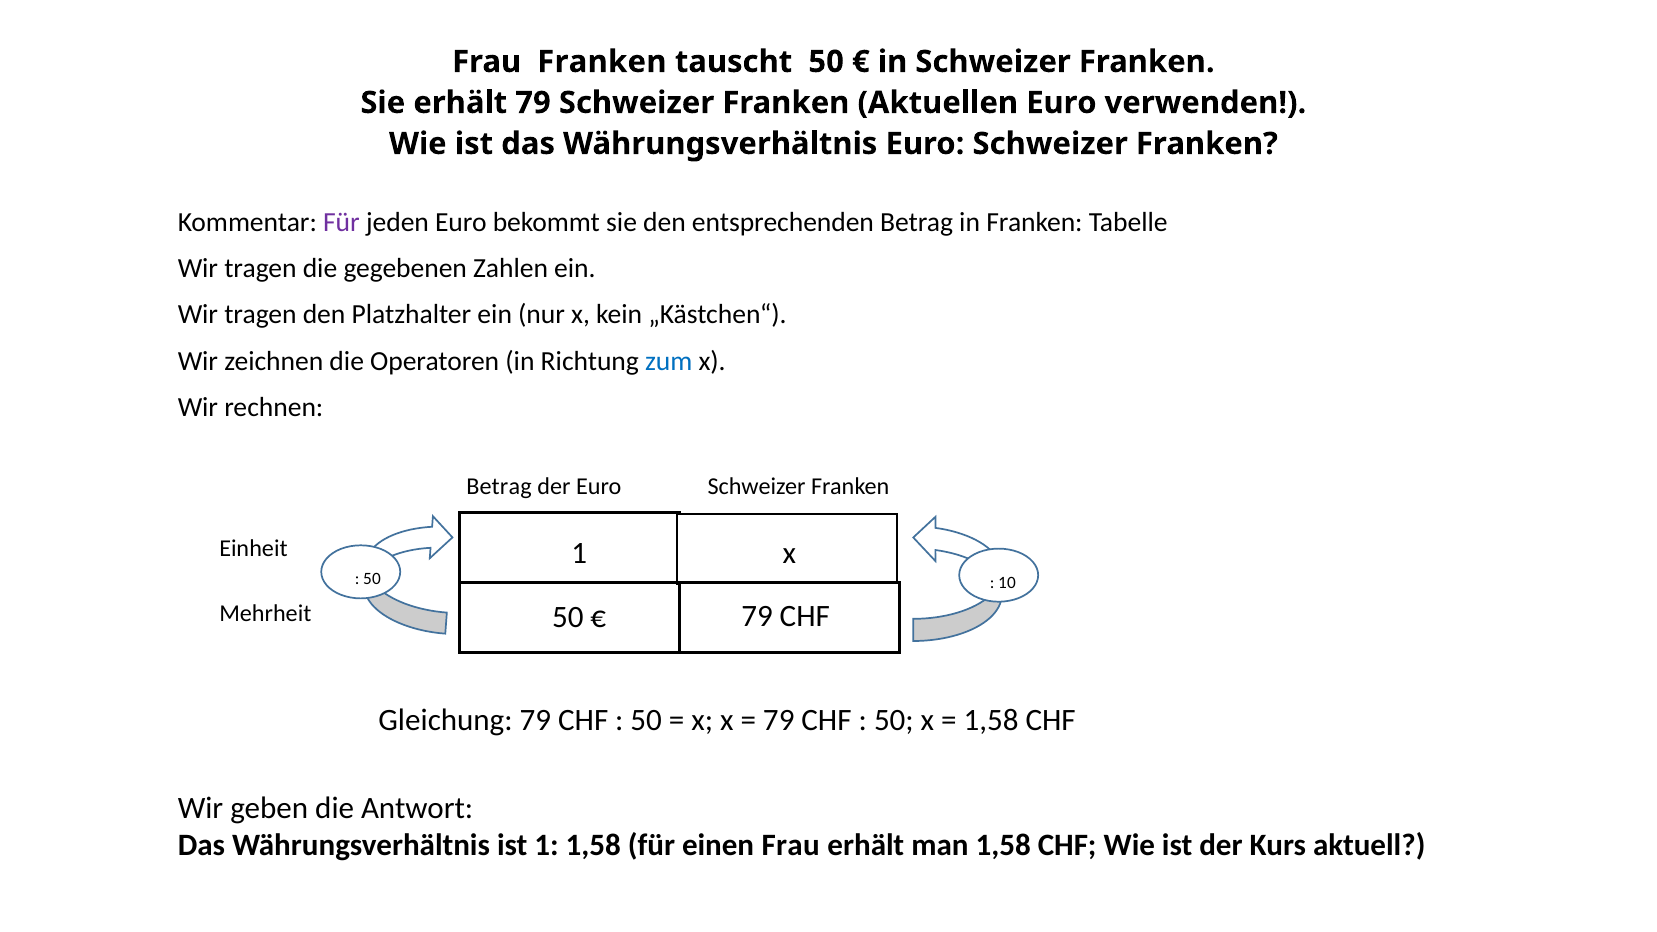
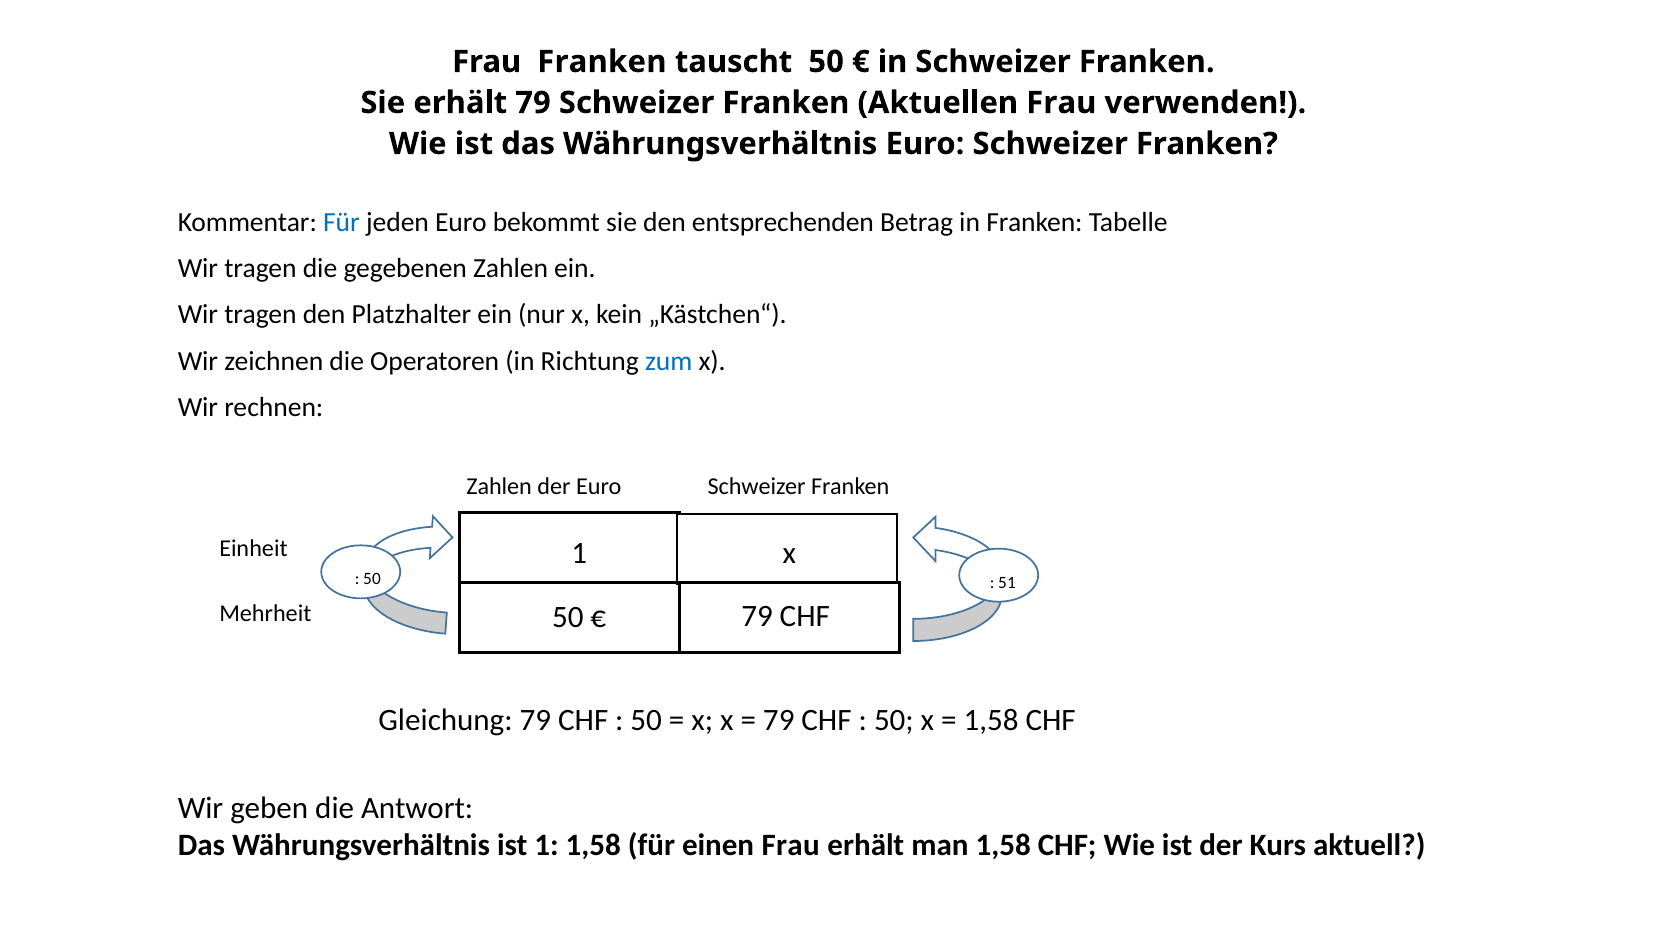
Aktuellen Euro: Euro -> Frau (1061, 103)
Für colour: purple -> blue (341, 222)
Betrag: Betrag -> Zahlen (499, 487)
10: 10 -> 51 (1007, 583)
